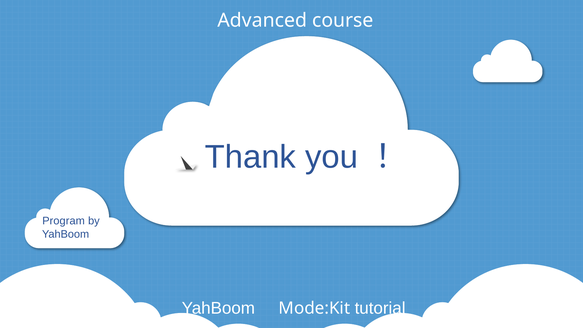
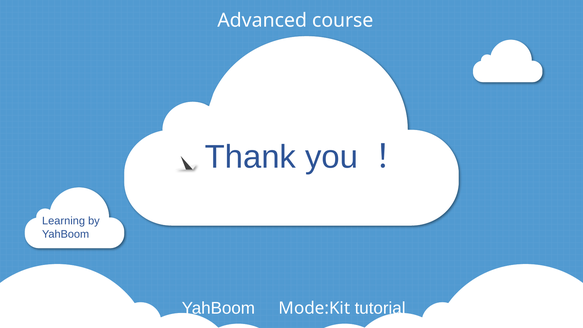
Program: Program -> Learning (64, 221)
